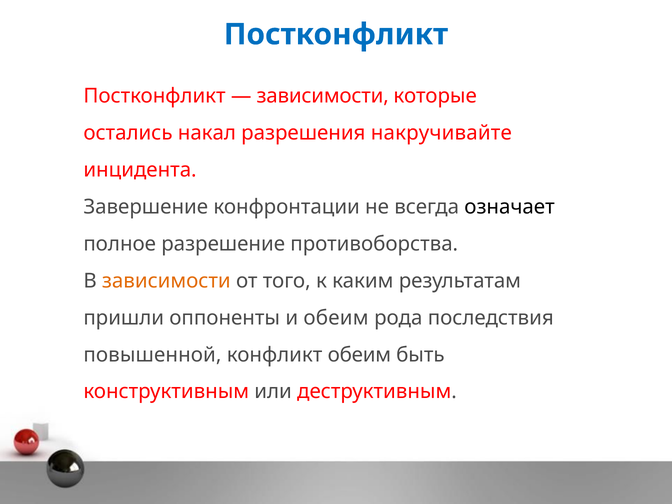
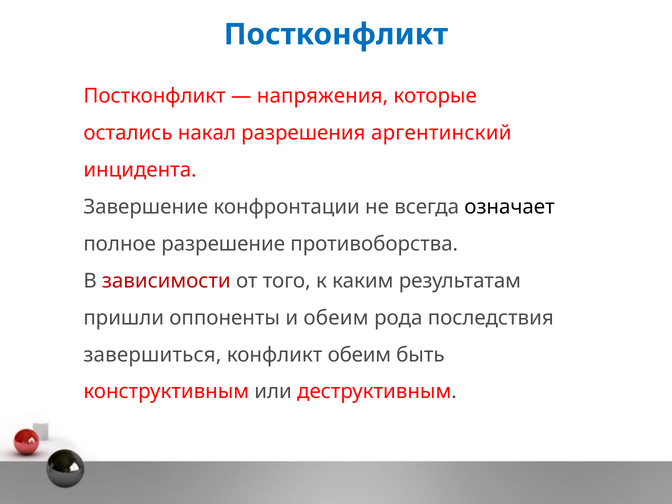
зависимости: зависимости -> напряжения (322, 96)
накручивайте: накручивайте -> аргентинский (441, 133)
зависимости colour: orange -> red (166, 281)
повышенной: повышенной -> завершиться (152, 355)
